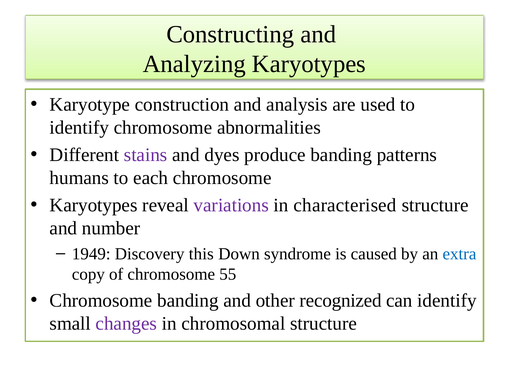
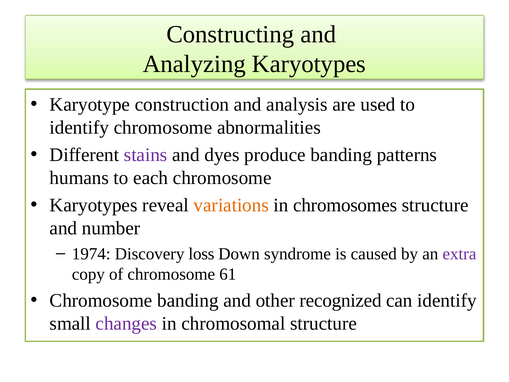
variations colour: purple -> orange (231, 205)
characterised: characterised -> chromosomes (345, 205)
1949: 1949 -> 1974 (91, 254)
this: this -> loss (201, 254)
extra colour: blue -> purple (459, 254)
55: 55 -> 61 (228, 274)
